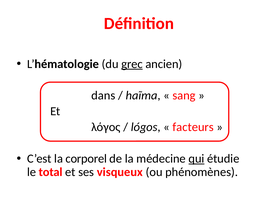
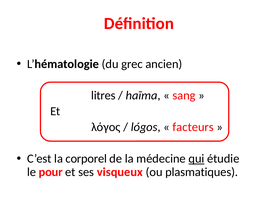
grec underline: present -> none (132, 64)
dans: dans -> litres (103, 96)
total: total -> pour (51, 172)
phénomènes: phénomènes -> plasmatiques (202, 172)
